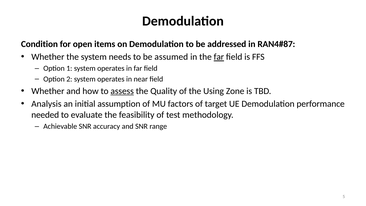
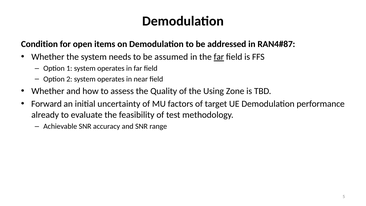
assess underline: present -> none (122, 91)
Analysis: Analysis -> Forward (46, 104)
assumption: assumption -> uncertainty (119, 104)
needed: needed -> already (45, 115)
